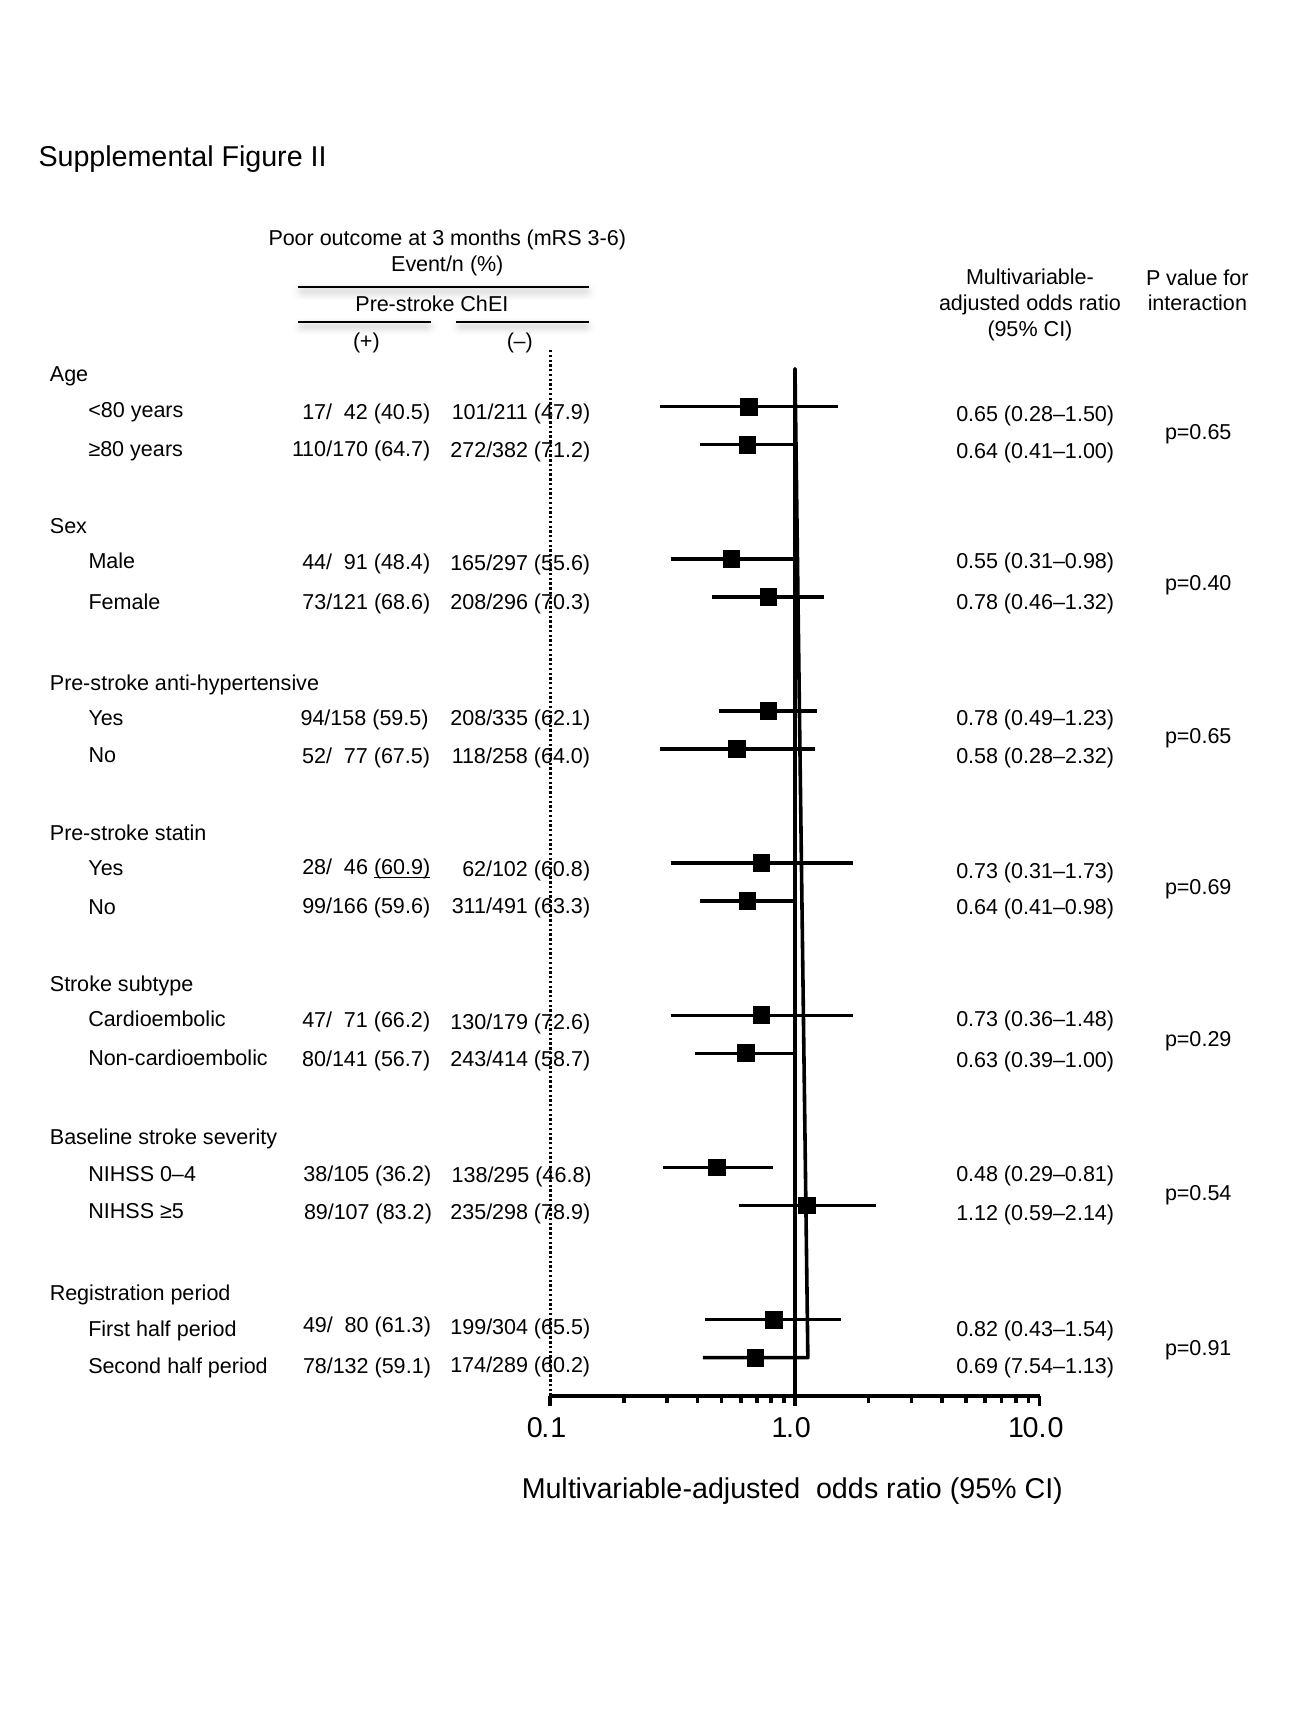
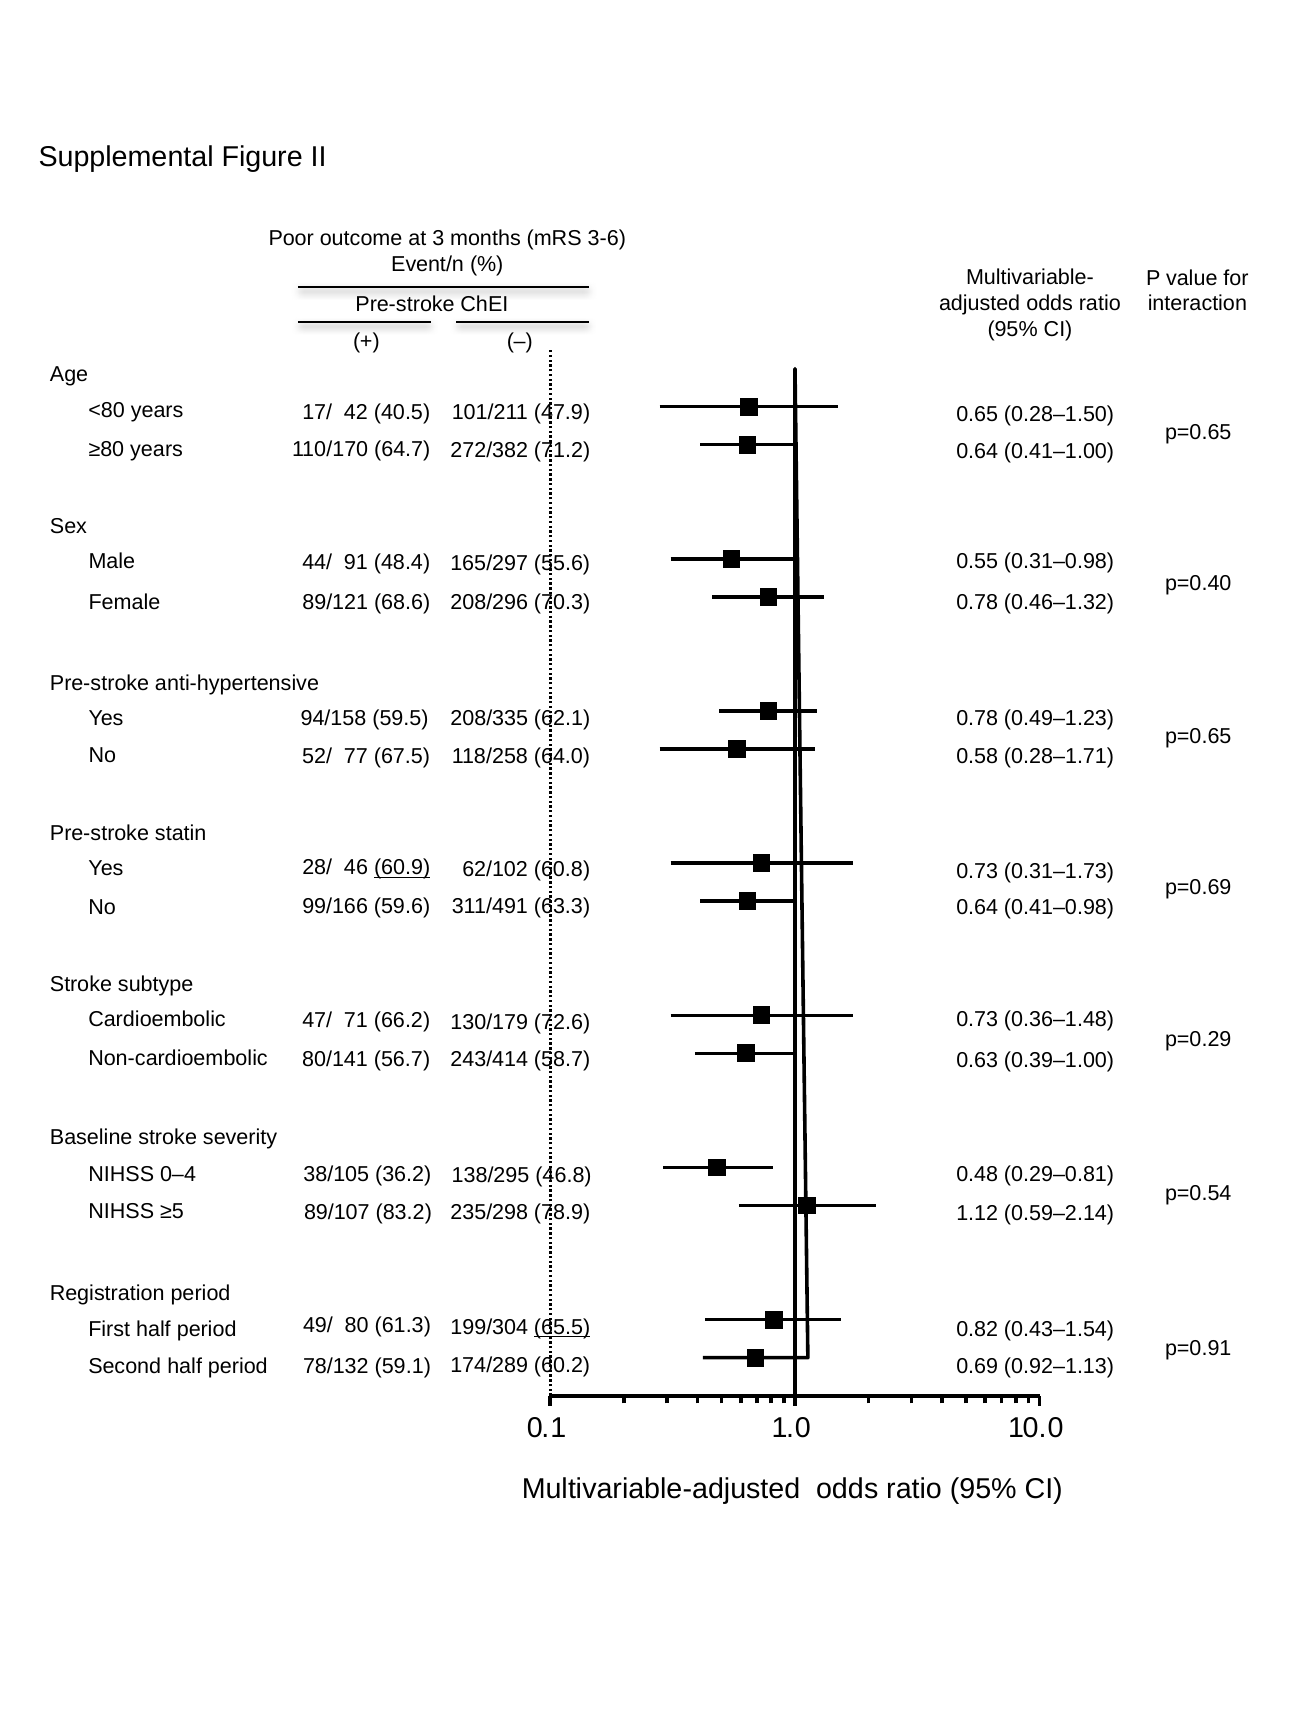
73/121: 73/121 -> 89/121 (335, 603)
0.28–2.32: 0.28–2.32 -> 0.28–1.71 (1059, 757)
65.5 underline: none -> present (562, 1328)
7.54–1.13: 7.54–1.13 -> 0.92–1.13 (1059, 1367)
